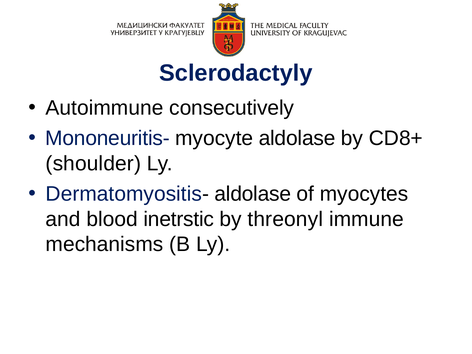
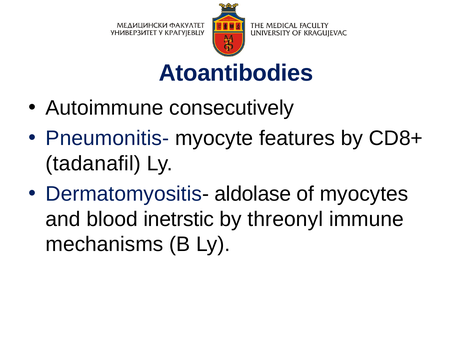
Sclerodactyly: Sclerodactyly -> Atoantibodies (236, 73)
Mononeuritis-: Mononeuritis- -> Pneumonitis- (107, 138)
myocyte aldolase: aldolase -> features (297, 138)
shoulder: shoulder -> tadanafil (93, 163)
